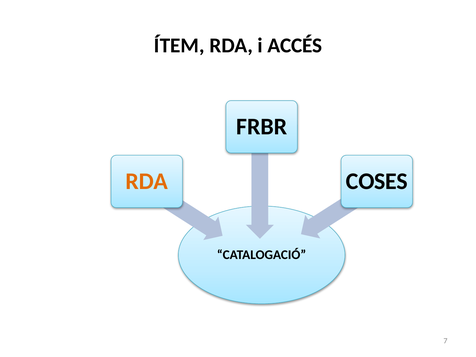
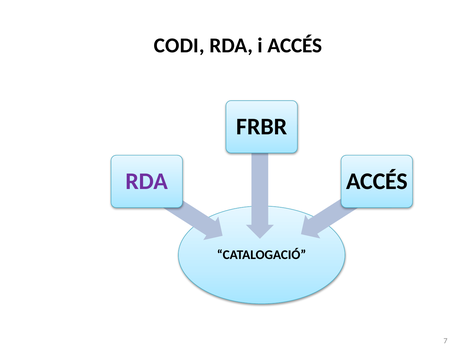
ÍTEM: ÍTEM -> CODI (179, 46)
RDA colour: orange -> purple (147, 181)
COSES: COSES -> ACCÉS (377, 181)
